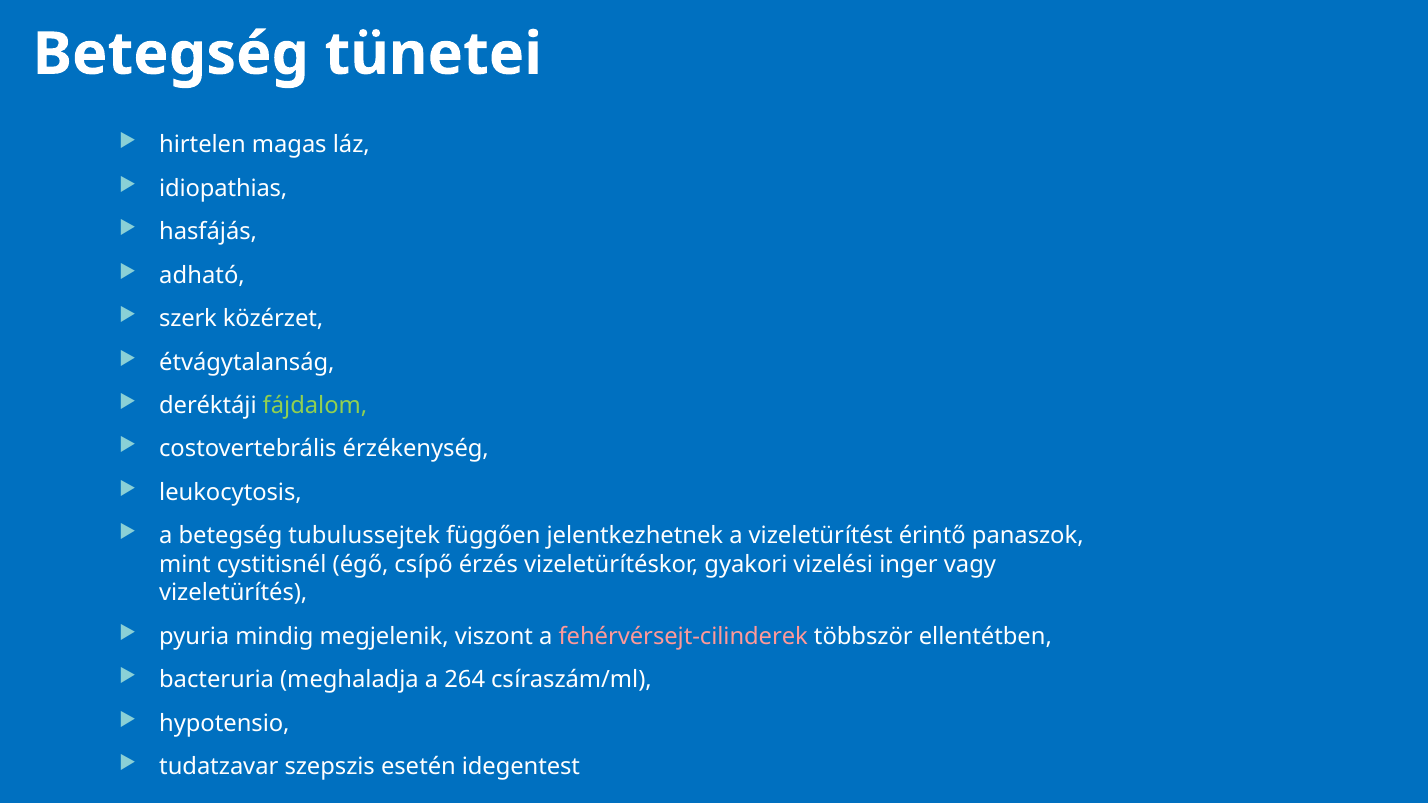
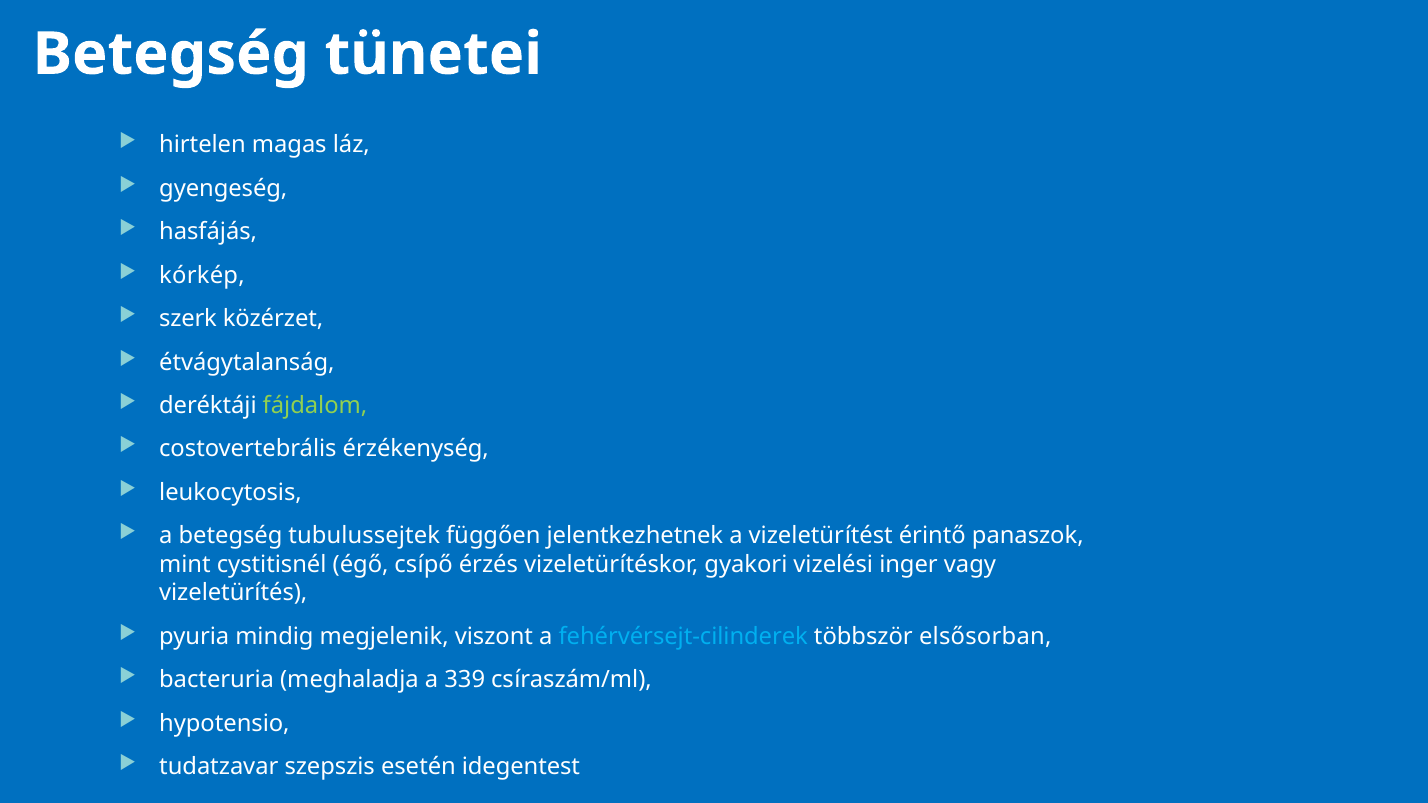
idiopathias: idiopathias -> gyengeség (223, 189)
adható: adható -> kórkép (202, 275)
fehérvérsejt-cilinderek colour: pink -> light blue (683, 637)
ellentétben: ellentétben -> elsősorban (985, 637)
264: 264 -> 339 (465, 680)
